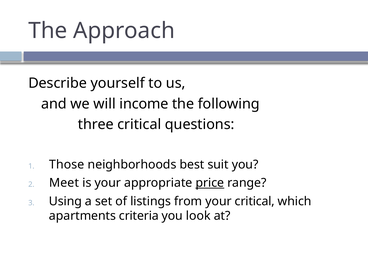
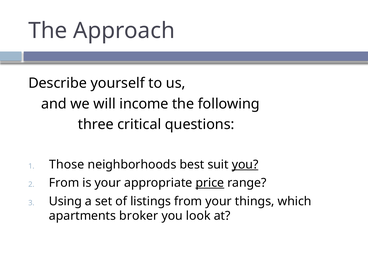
you underline: none -> present (245, 165)
Meet: Meet -> From (64, 183)
your critical: critical -> things (255, 201)
criteria: criteria -> broker (139, 216)
